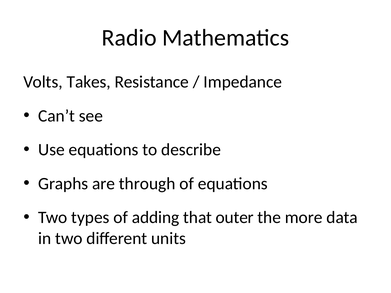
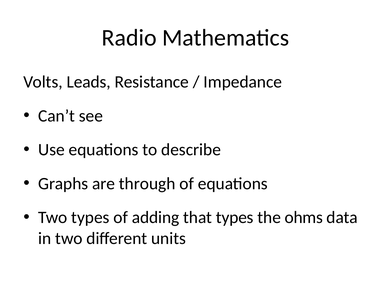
Takes: Takes -> Leads (89, 82)
that outer: outer -> types (235, 218)
more: more -> ohms (304, 218)
